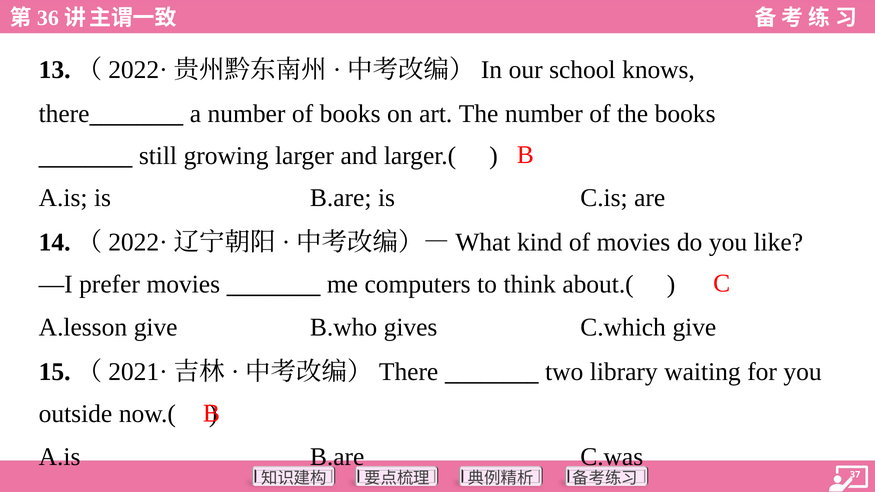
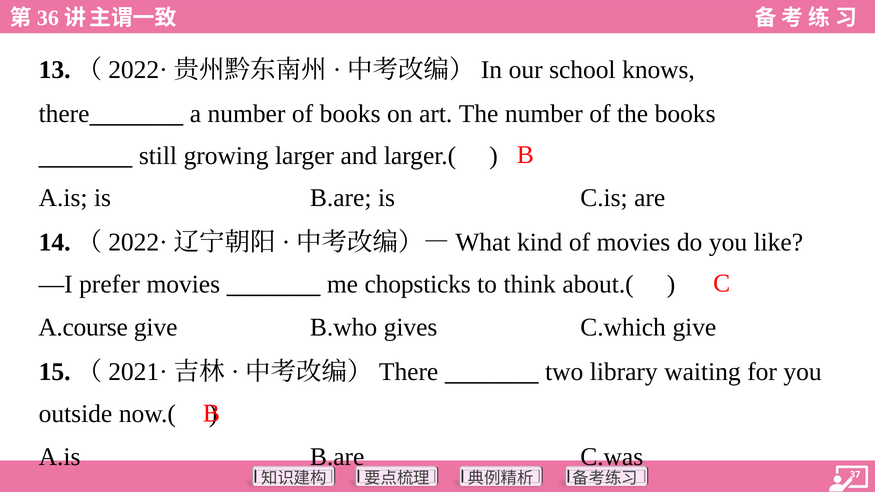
computers: computers -> chopsticks (418, 284)
A.lesson: A.lesson -> A.course (83, 327)
